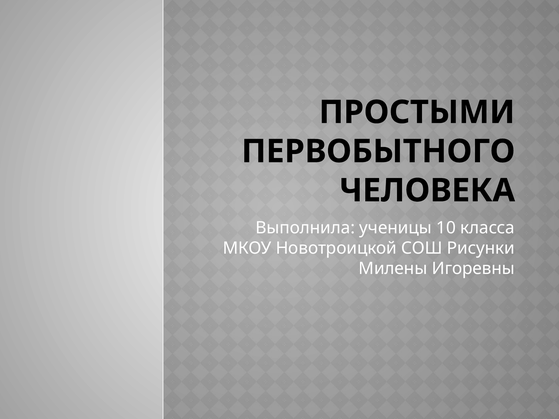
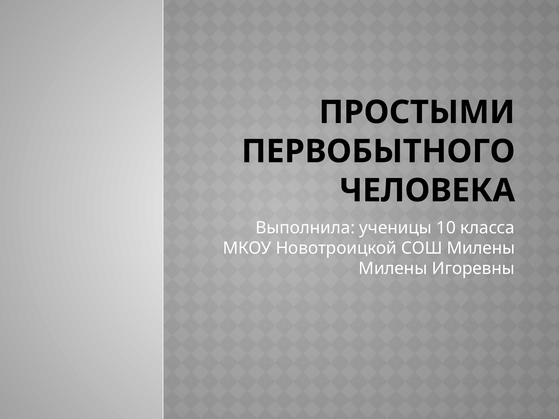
СОШ Рисунки: Рисунки -> Милены (481, 248)
